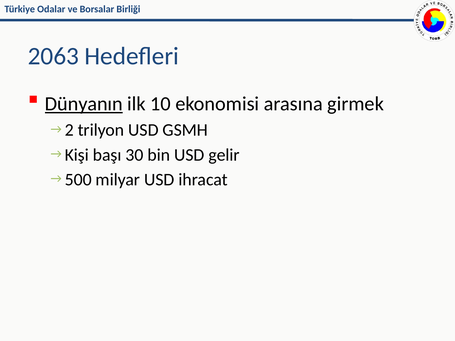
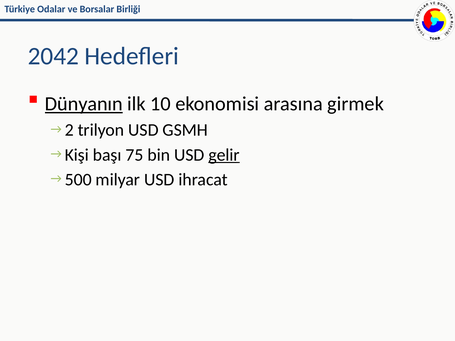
2063: 2063 -> 2042 (53, 56)
30: 30 -> 75 (135, 155)
gelir underline: none -> present (224, 155)
